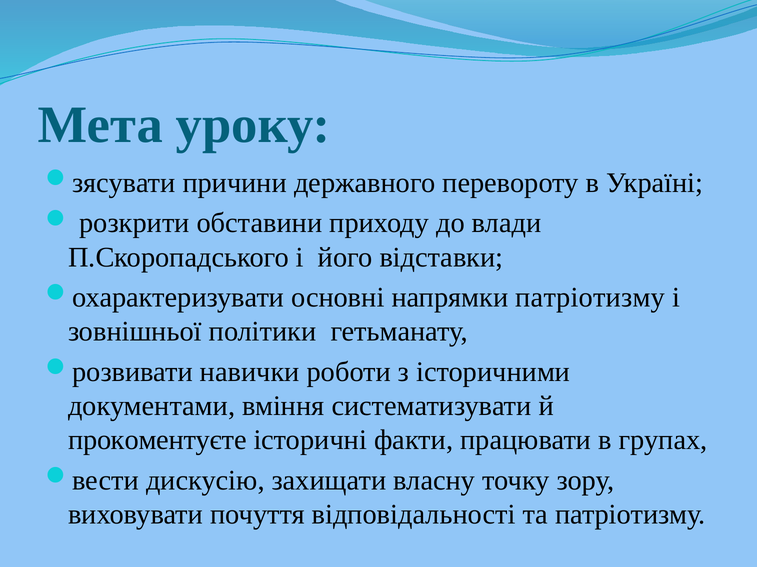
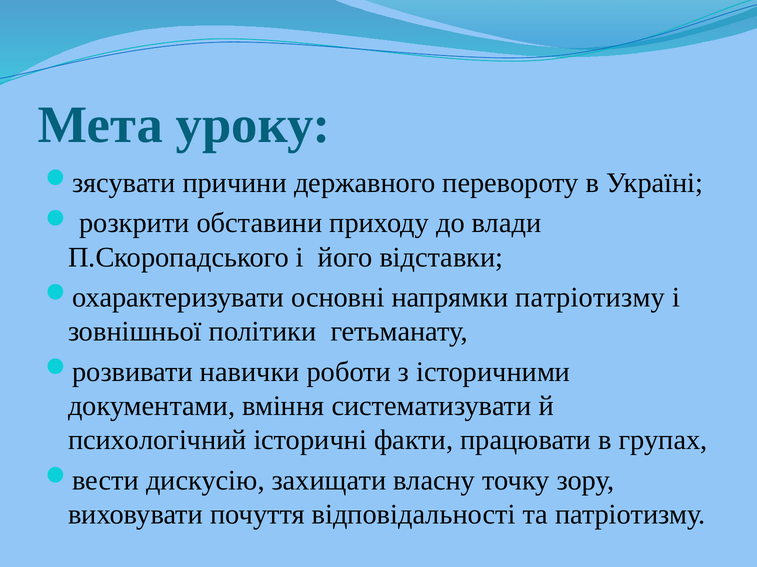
прокоментуєте: прокоментуєте -> психологічний (157, 441)
